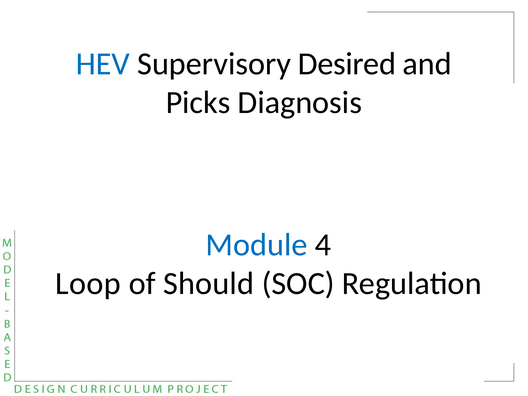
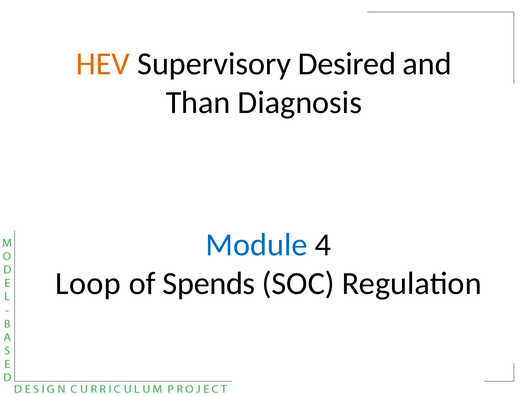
HEV colour: blue -> orange (103, 64)
Picks: Picks -> Than (198, 103)
Should: Should -> Spends (209, 283)
